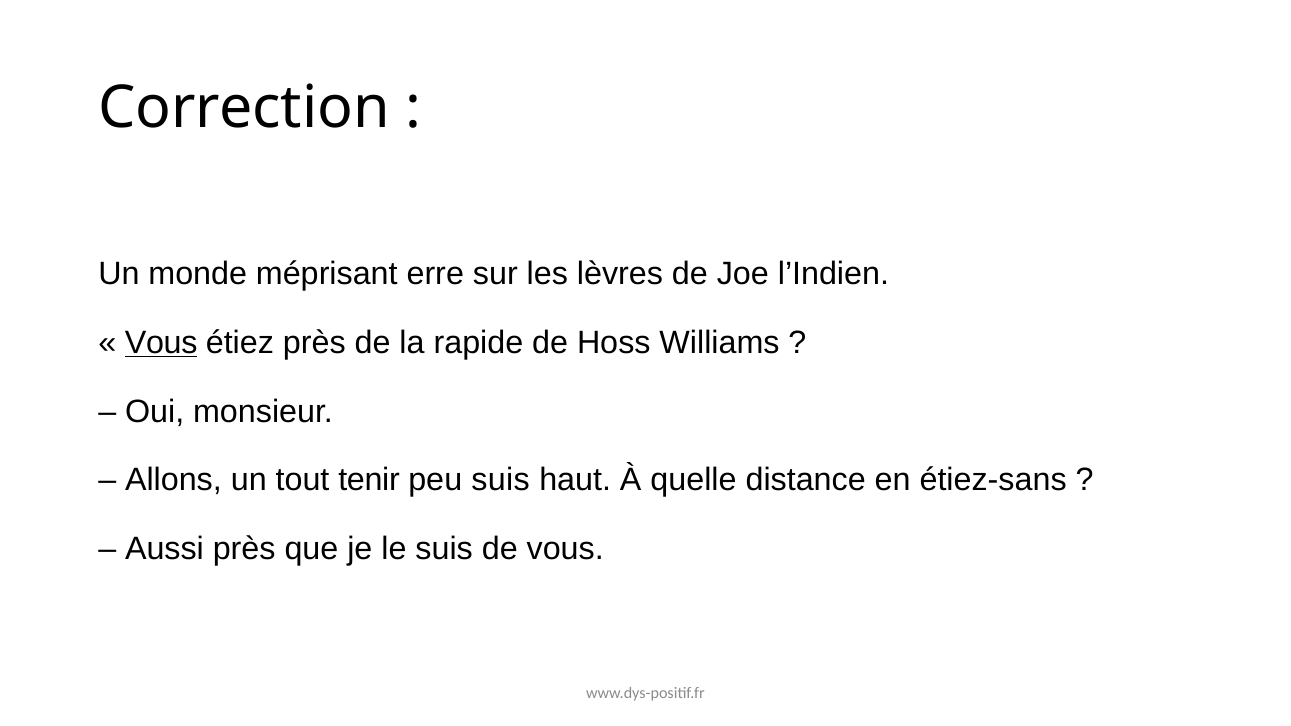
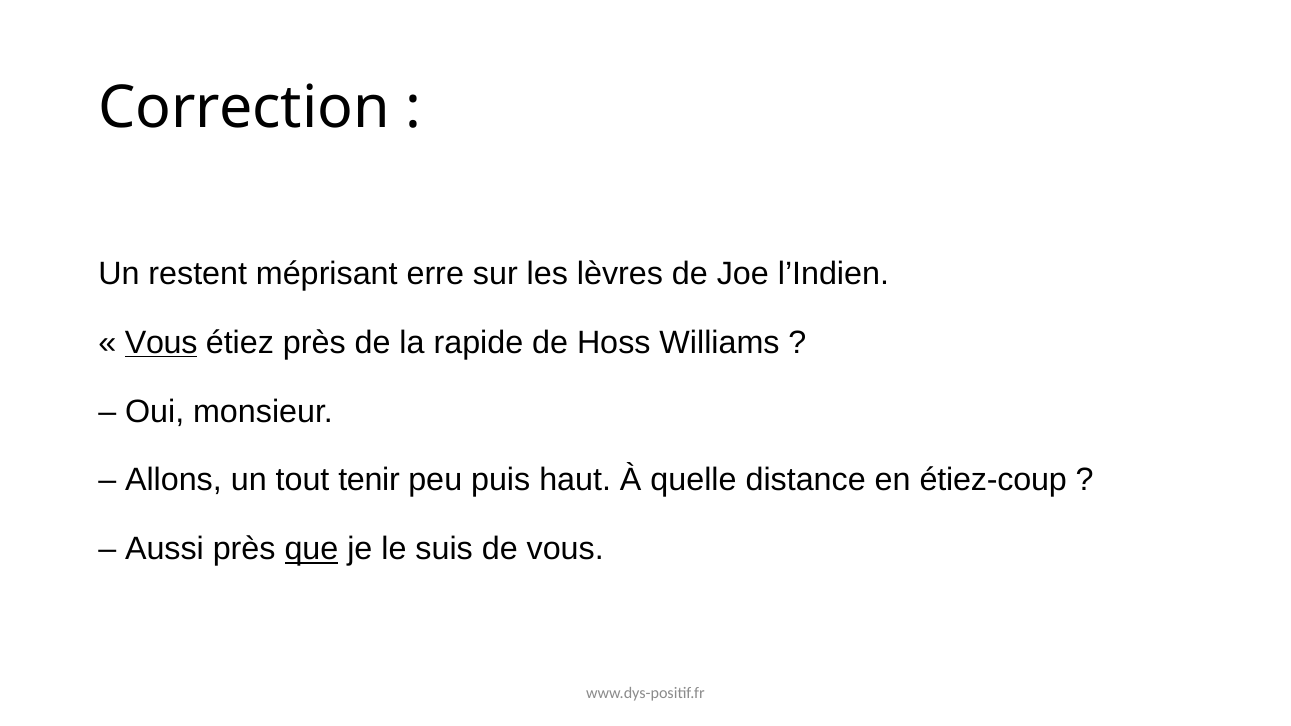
monde: monde -> restent (198, 274)
peu suis: suis -> puis (501, 480)
étiez-sans: étiez-sans -> étiez-coup (993, 480)
que underline: none -> present (311, 549)
